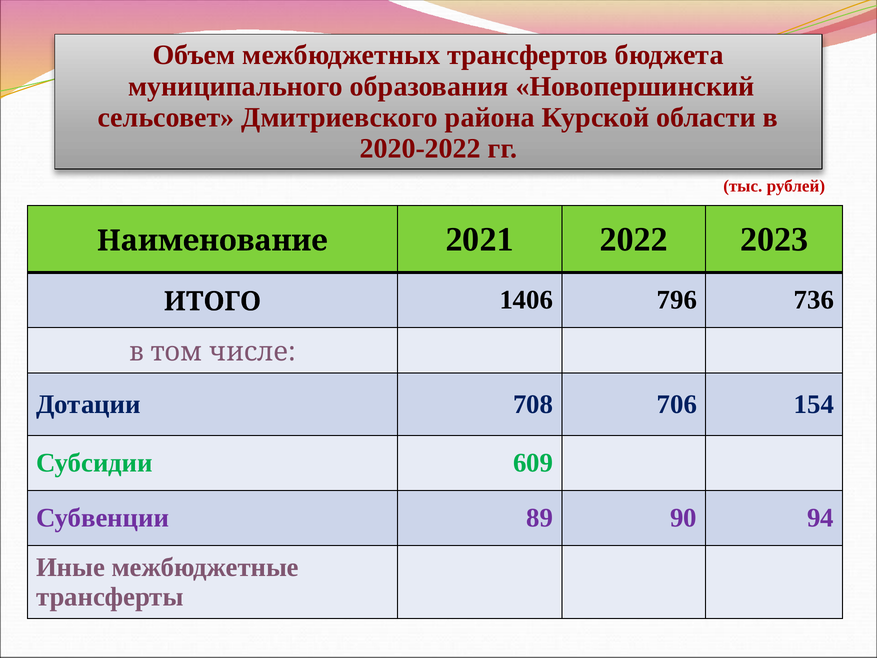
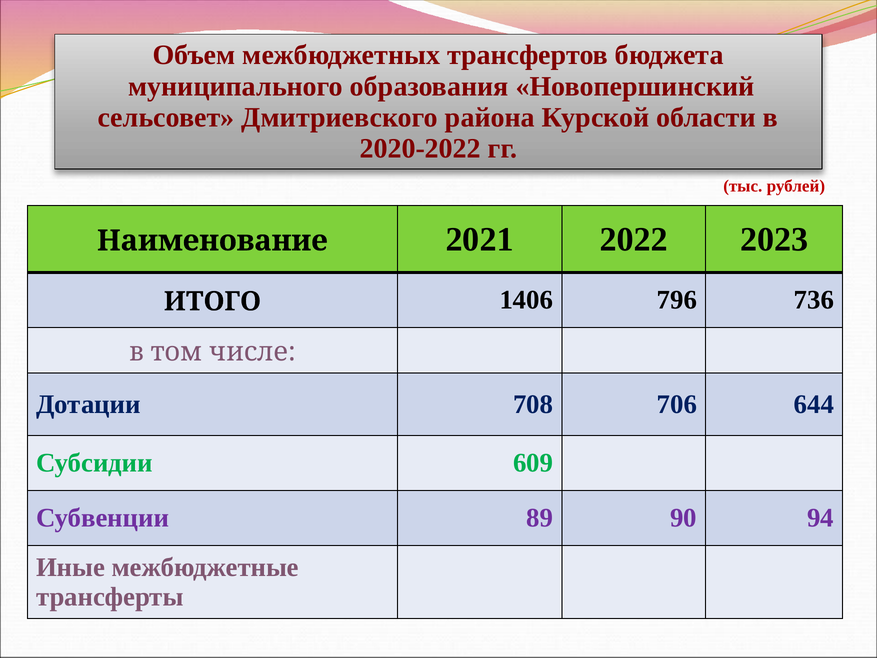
154: 154 -> 644 (814, 404)
